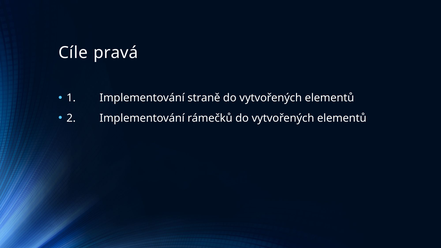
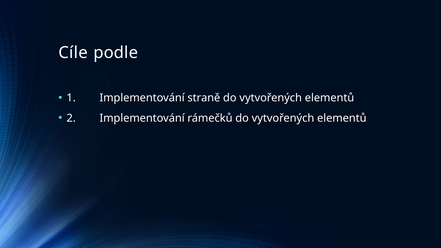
pravá: pravá -> podle (116, 53)
